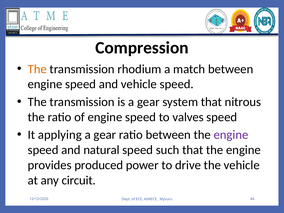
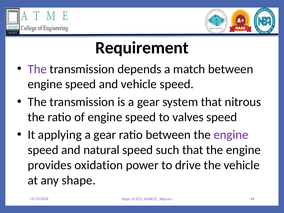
Compression: Compression -> Requirement (142, 48)
The colour: orange -> purple (37, 69)
rhodium: rhodium -> depends (139, 69)
produced: produced -> oxidation (99, 165)
circuit: circuit -> shape (79, 180)
